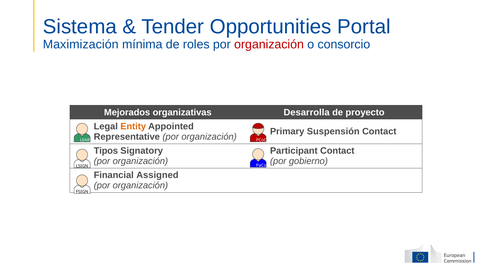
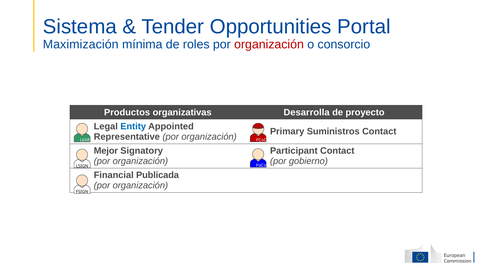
Mejorados: Mejorados -> Productos (127, 112)
Entity colour: orange -> blue (133, 126)
Suspensión: Suspensión -> Suministros (333, 131)
Tipos: Tipos -> Mejor (106, 151)
Assigned: Assigned -> Publicada (158, 175)
